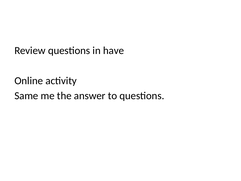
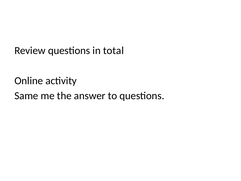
have: have -> total (113, 51)
